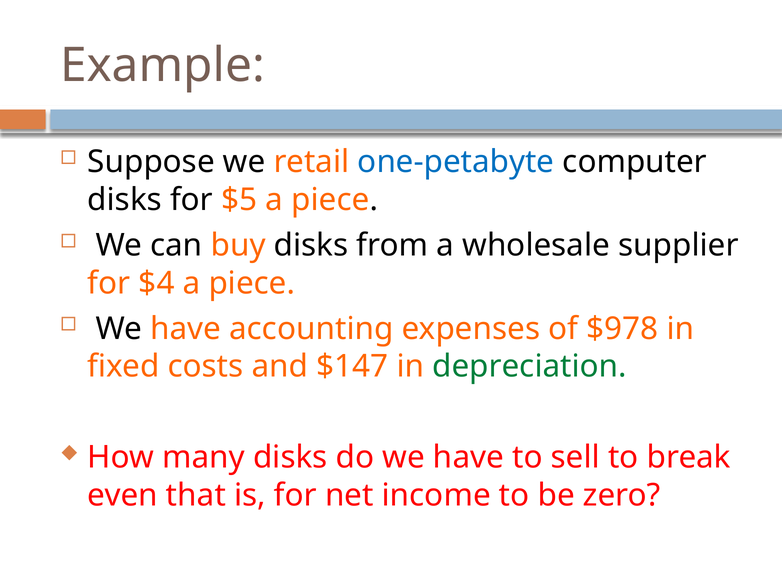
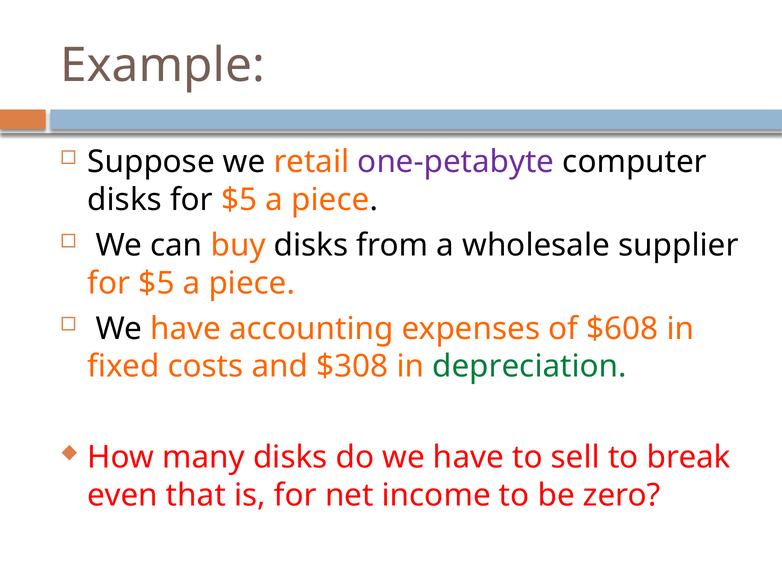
one-petabyte colour: blue -> purple (456, 162)
$4: $4 -> $5 (157, 283)
$978: $978 -> $608 (622, 328)
$147: $147 -> $308 (352, 366)
